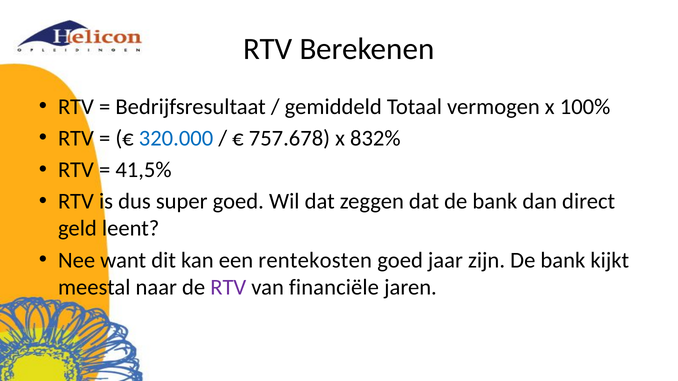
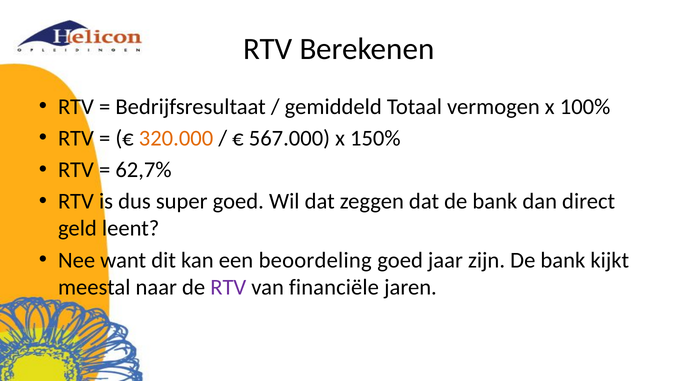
320.000 colour: blue -> orange (176, 138)
757.678: 757.678 -> 567.000 (289, 138)
832%: 832% -> 150% (375, 138)
41,5%: 41,5% -> 62,7% (143, 170)
rentekosten: rentekosten -> beoordeling (315, 260)
